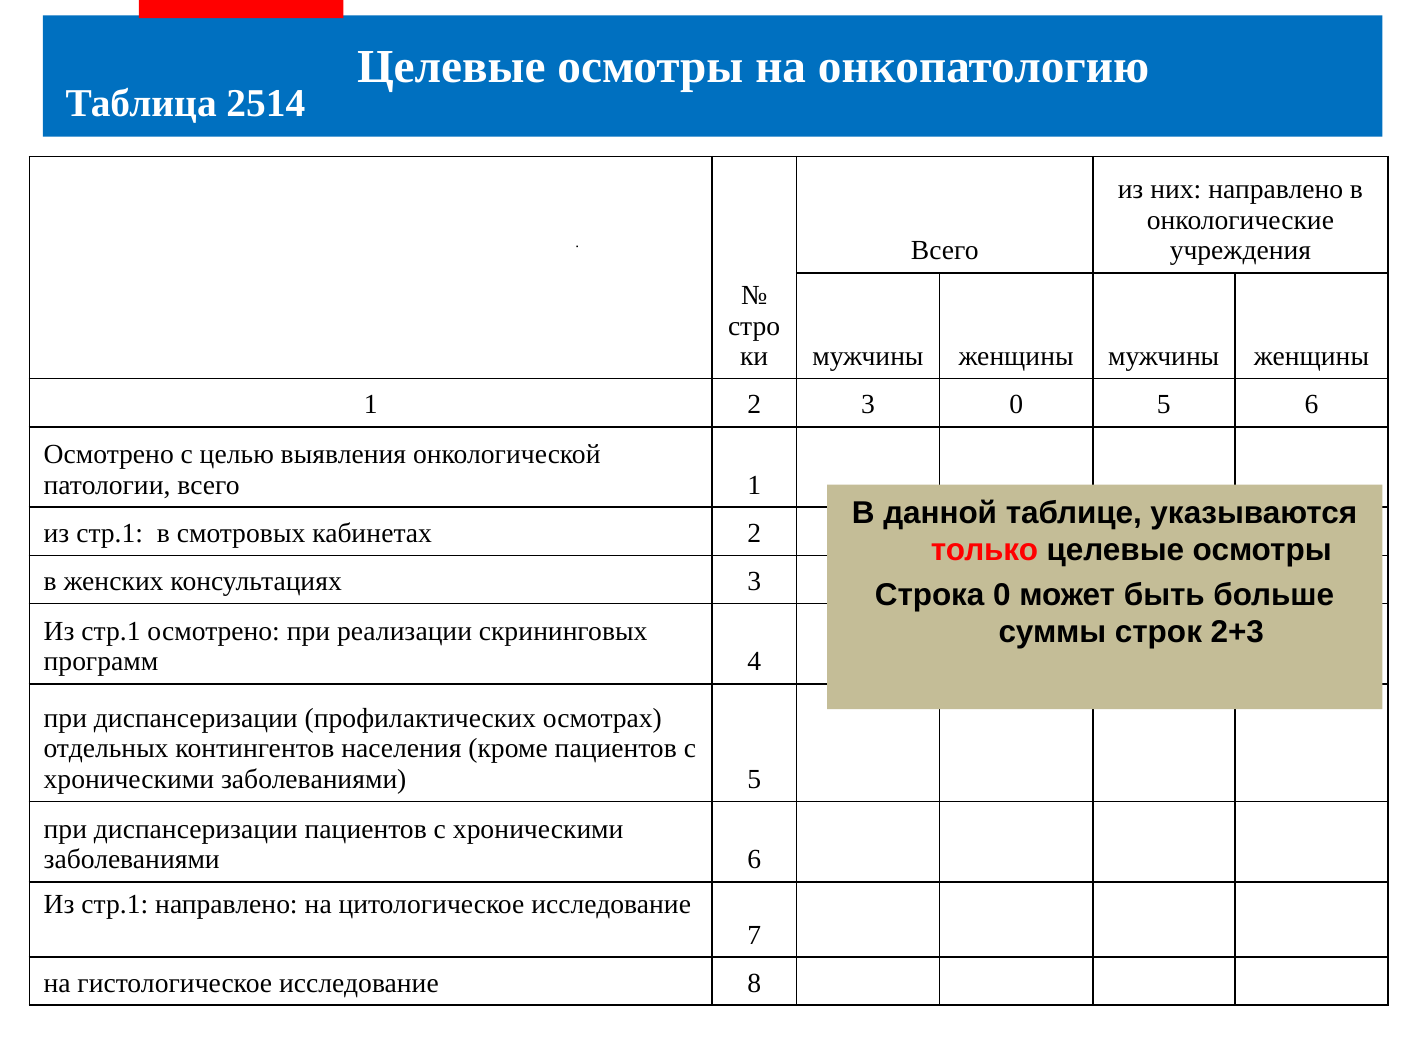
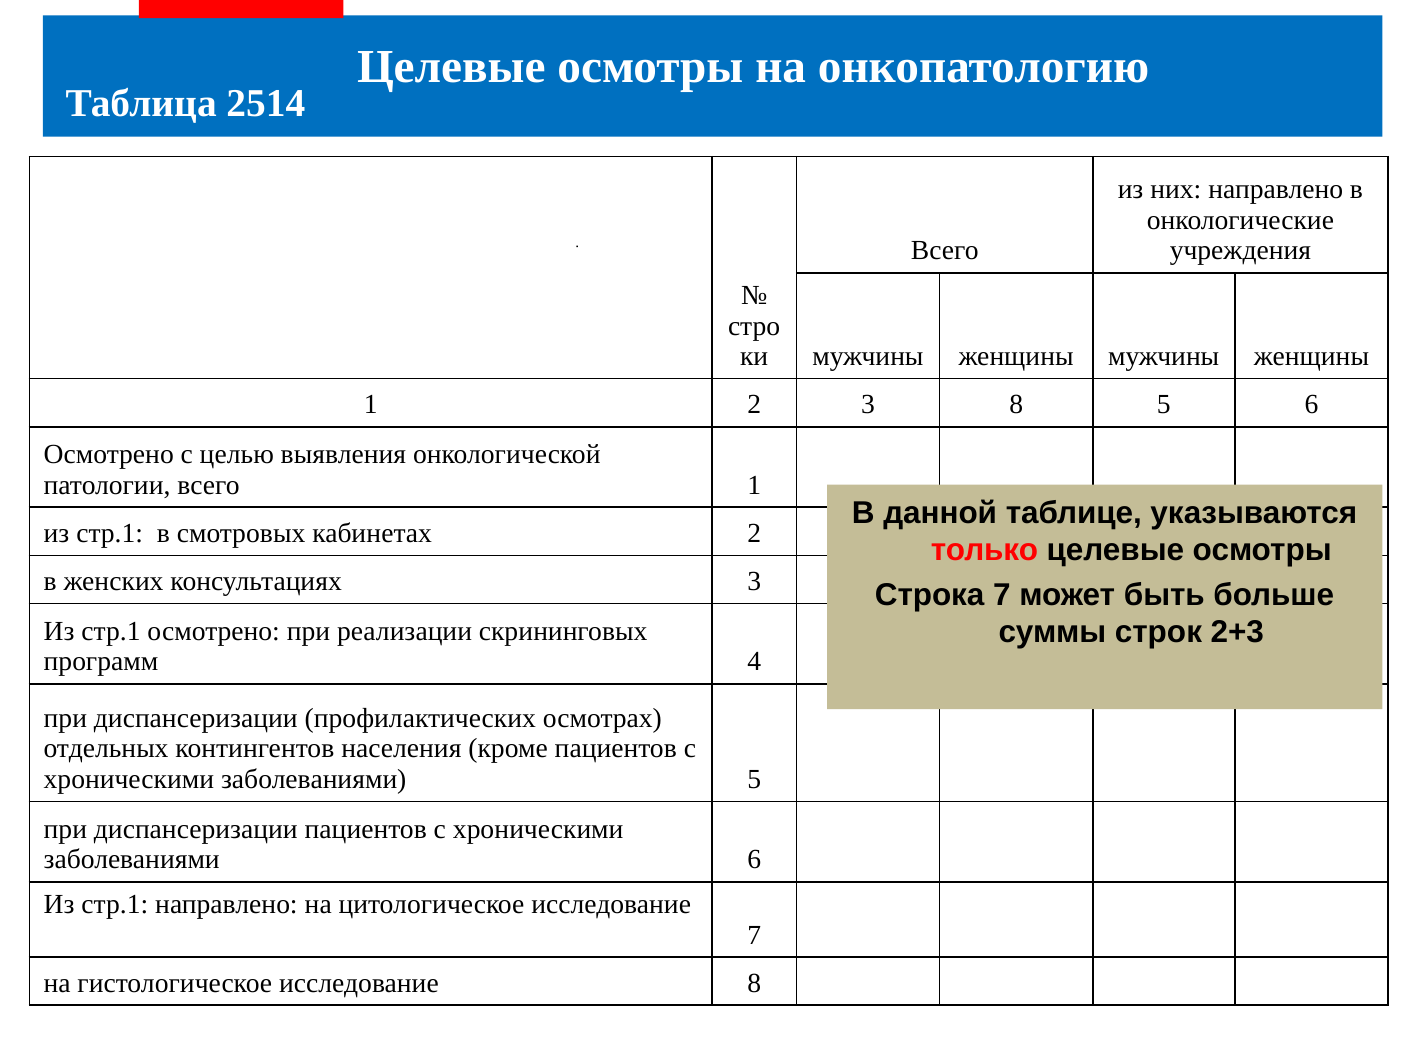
3 0: 0 -> 8 (1016, 405)
Строка 0: 0 -> 7 (1002, 594)
